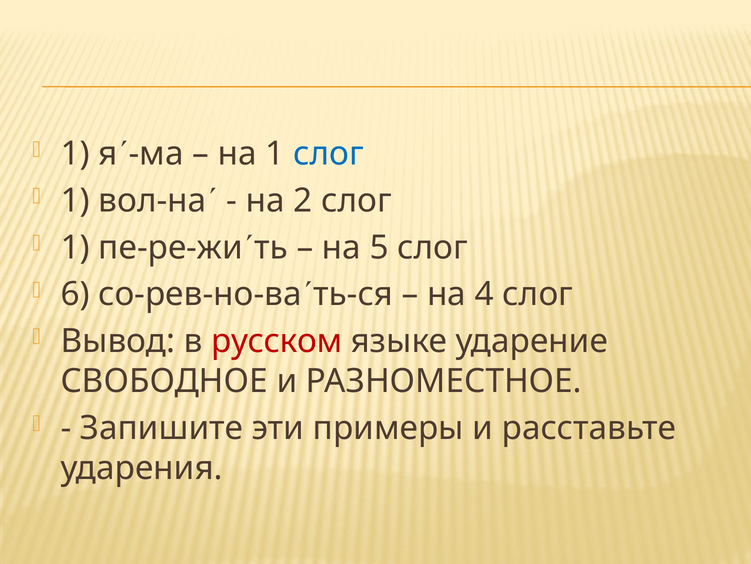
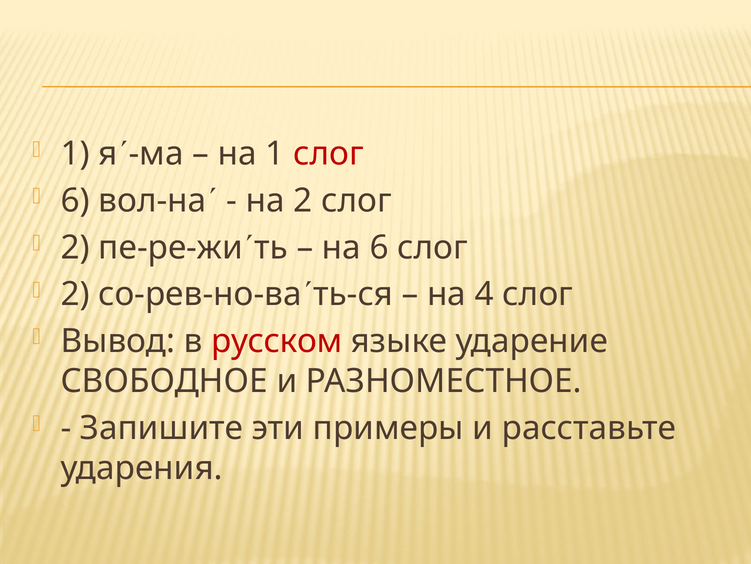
слог colour: blue -> red (328, 154)
1: 1 -> 6 (75, 200)
1: 1 -> 2 (75, 247)
на 5: 5 -> 6 (379, 247)
6: 6 -> 2 (75, 294)
